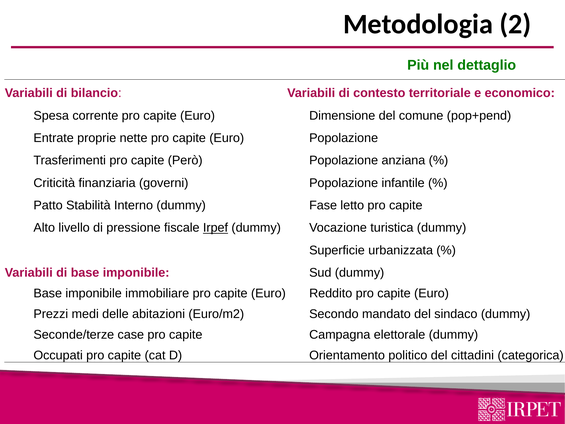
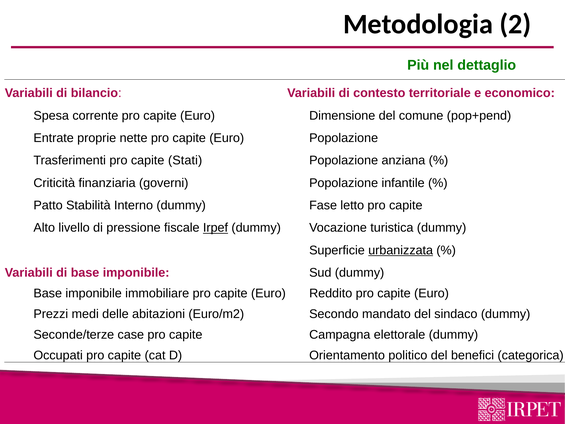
Però: Però -> Stati (185, 160)
urbanizzata underline: none -> present (401, 250)
cittadini: cittadini -> benefici (473, 355)
